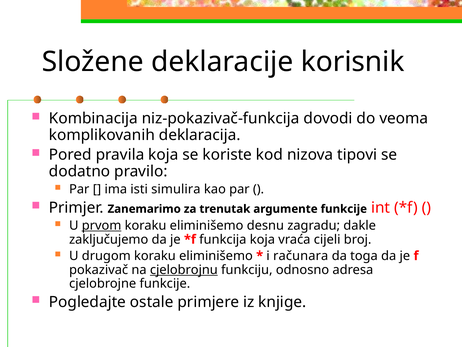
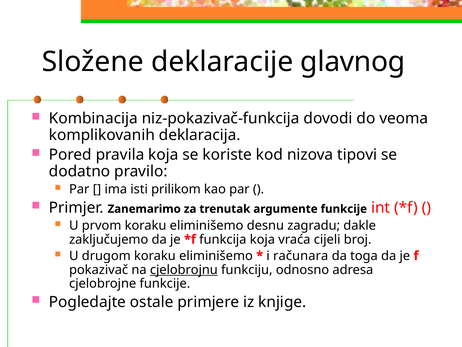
korisnik: korisnik -> glavnog (353, 62)
simulira: simulira -> prilikom (176, 189)
prvom underline: present -> none (102, 225)
